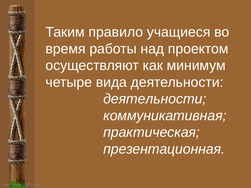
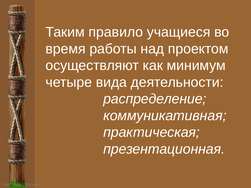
деятельности: деятельности -> распределение (155, 99)
